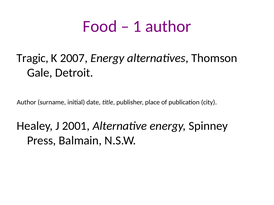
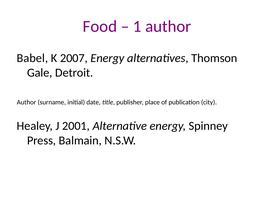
Tragic: Tragic -> Babel (32, 58)
